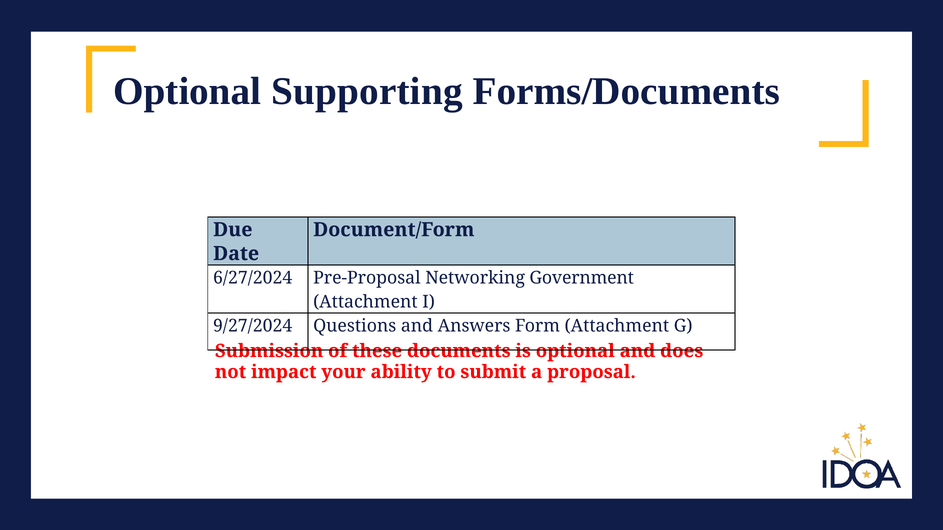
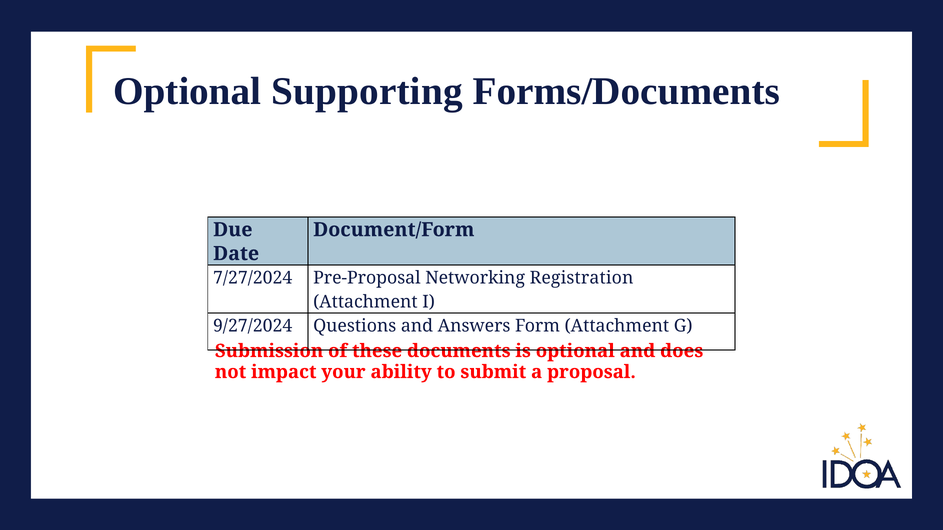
6/27/2024: 6/27/2024 -> 7/27/2024 (253, 278)
Government: Government -> Registration (582, 278)
